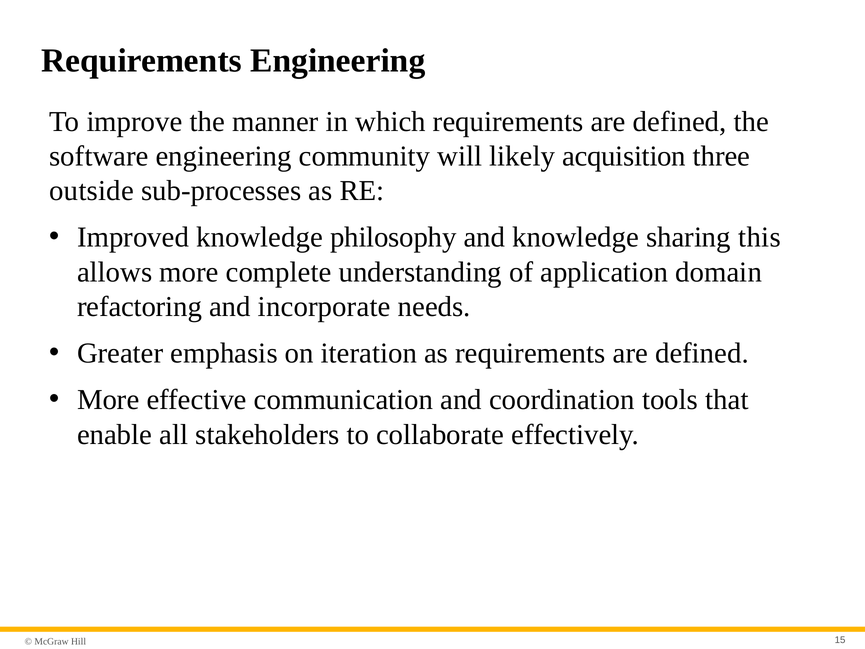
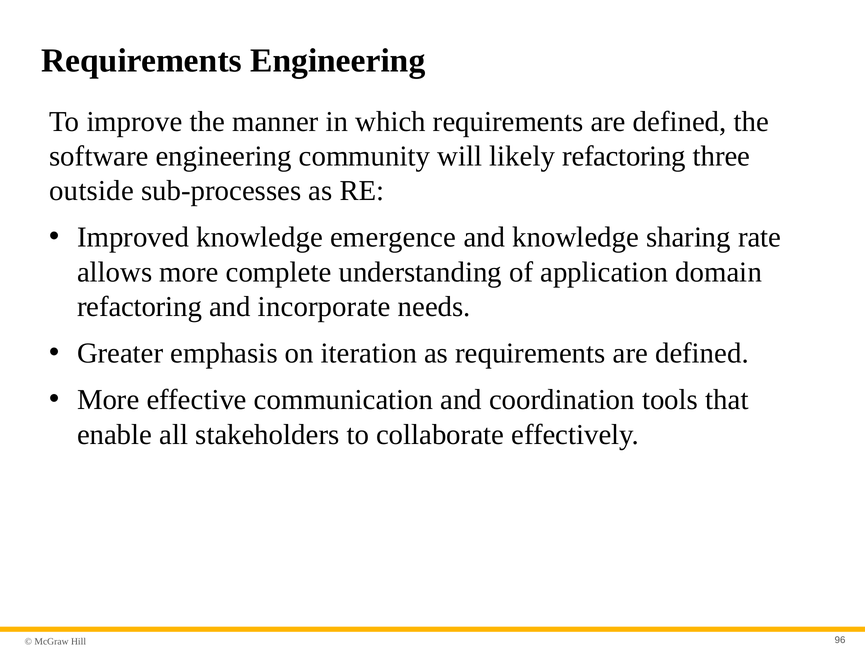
likely acquisition: acquisition -> refactoring (624, 156)
philosophy: philosophy -> emergence (393, 237)
this: this -> rate (760, 237)
15: 15 -> 96 (840, 640)
